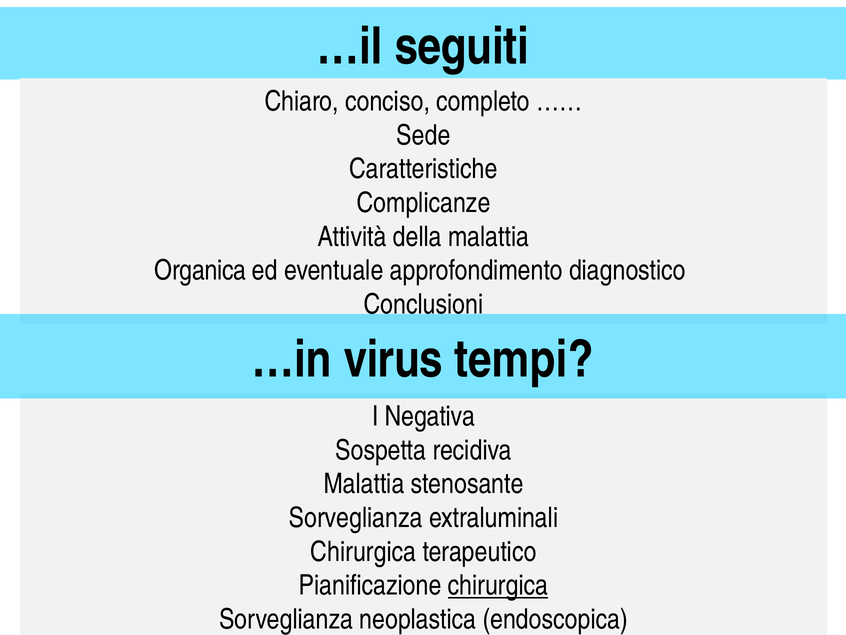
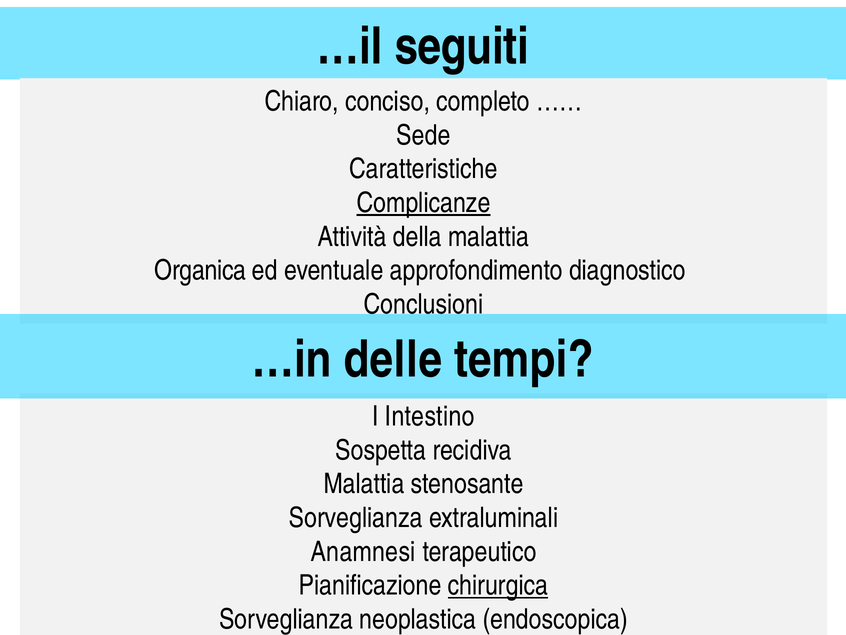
Complicanze underline: none -> present (424, 203)
virus: virus -> delle (393, 360)
Negativa: Negativa -> Intestino (430, 416)
Chirurgica: Chirurgica -> Anamnesi (363, 551)
